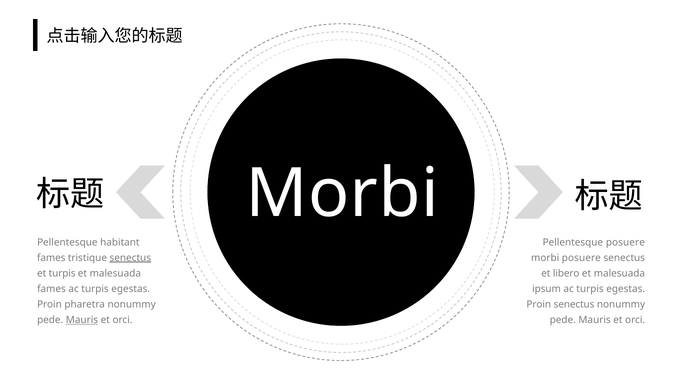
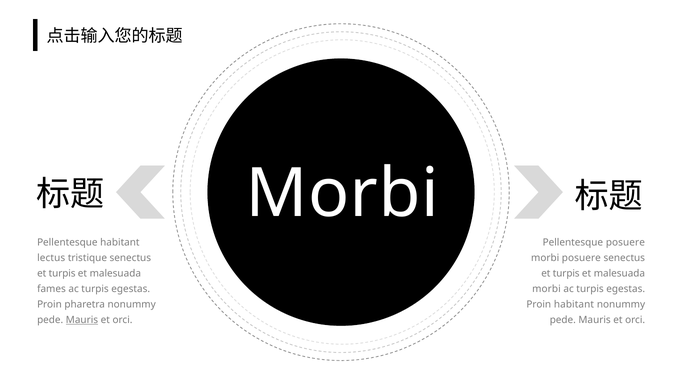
fames: fames -> lectus (51, 257)
senectus underline: present -> none (130, 257)
libero: libero -> turpis (566, 273)
ipsum: ipsum -> morbi (546, 289)
Proin senectus: senectus -> habitant (574, 304)
